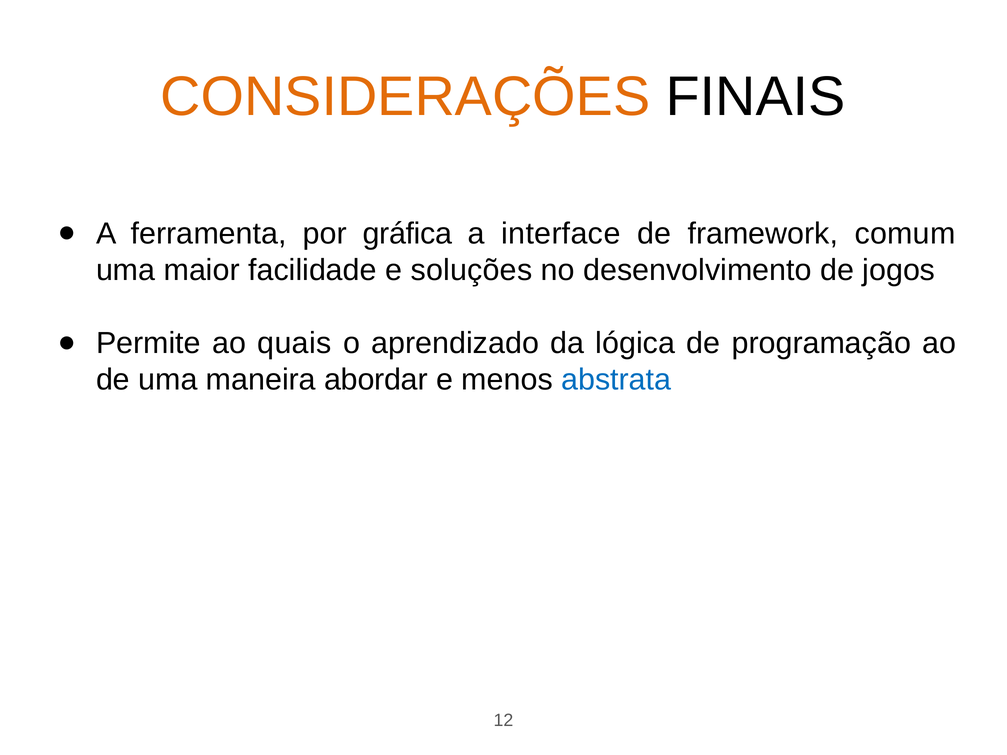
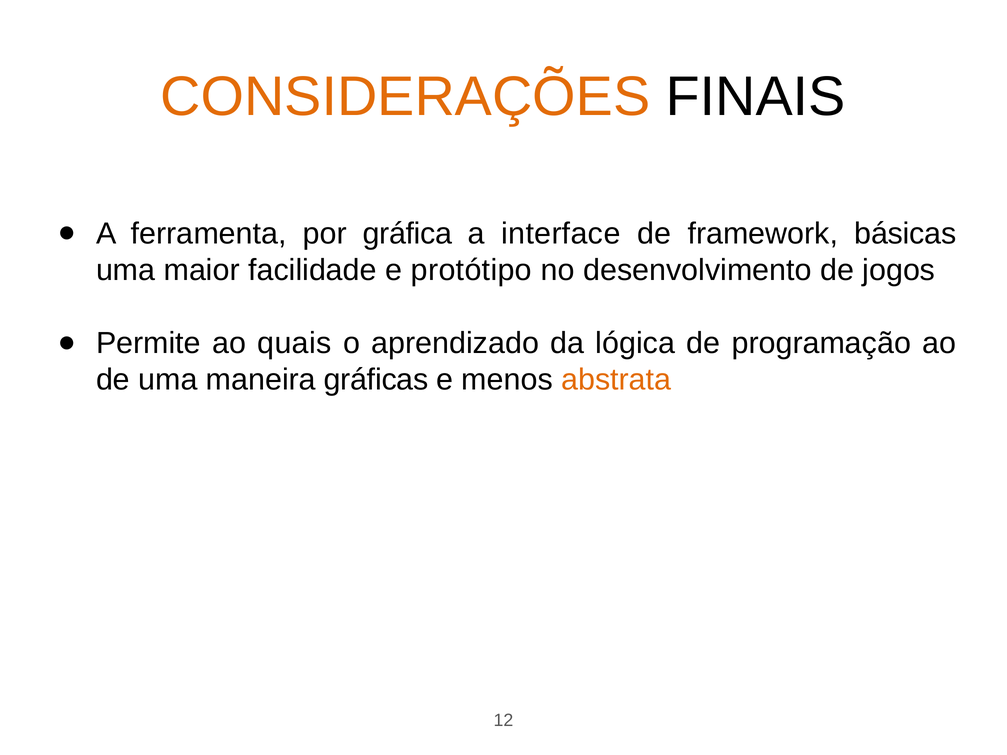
comum: comum -> básicas (905, 234)
soluções: soluções -> protótipo (471, 270)
abordar: abordar -> gráficas (376, 380)
abstrata colour: blue -> orange (616, 380)
